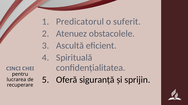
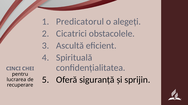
suferit: suferit -> alegeți (127, 22)
Atenuez: Atenuez -> Cicatrici (71, 34)
